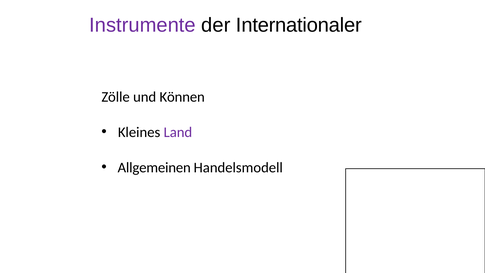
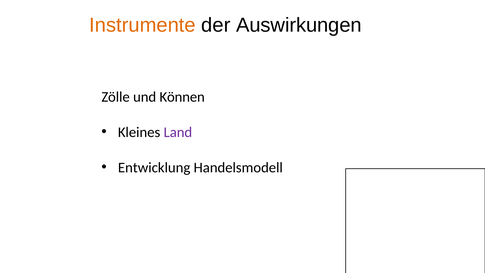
Instrumente colour: purple -> orange (142, 25)
Internationaler: Internationaler -> Auswirkungen (299, 25)
Allgemeinen: Allgemeinen -> Entwicklung (154, 167)
